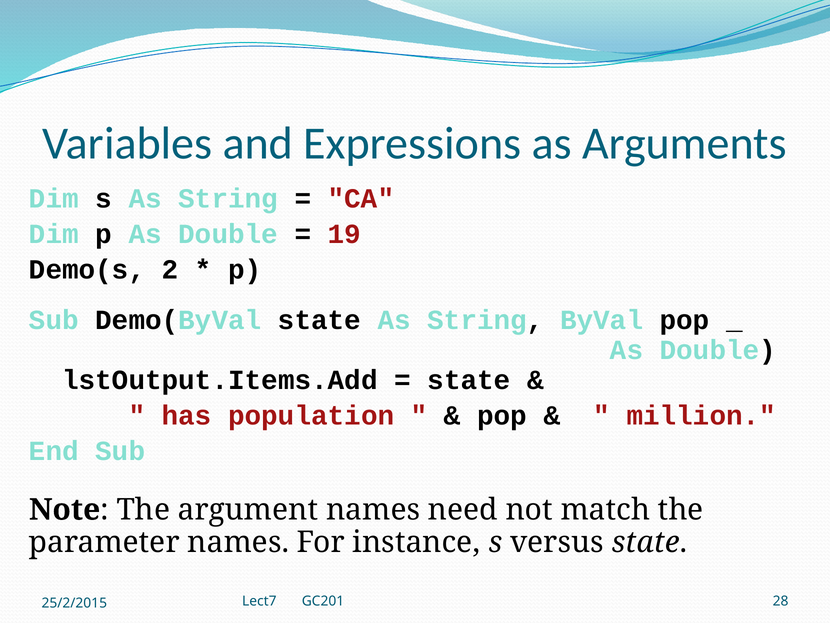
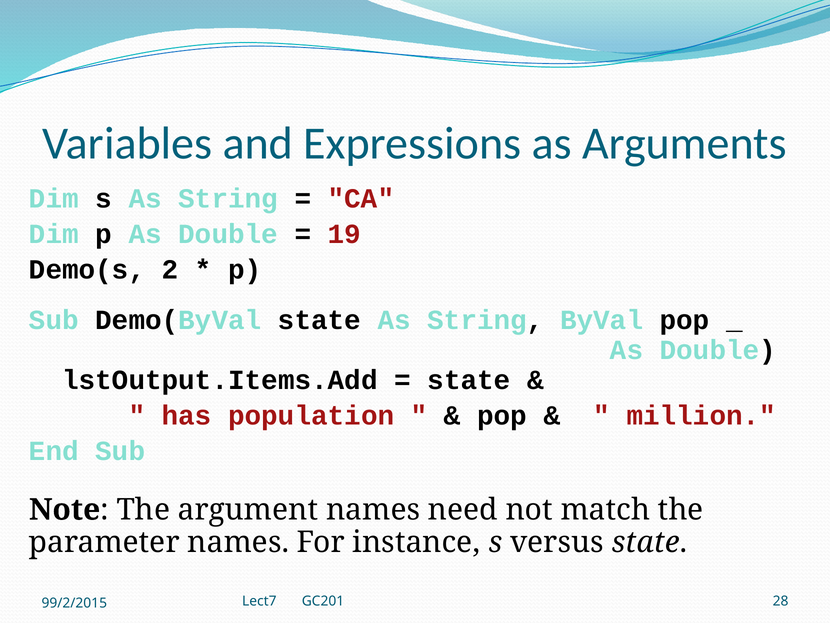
25/2/2015: 25/2/2015 -> 99/2/2015 (74, 603)
